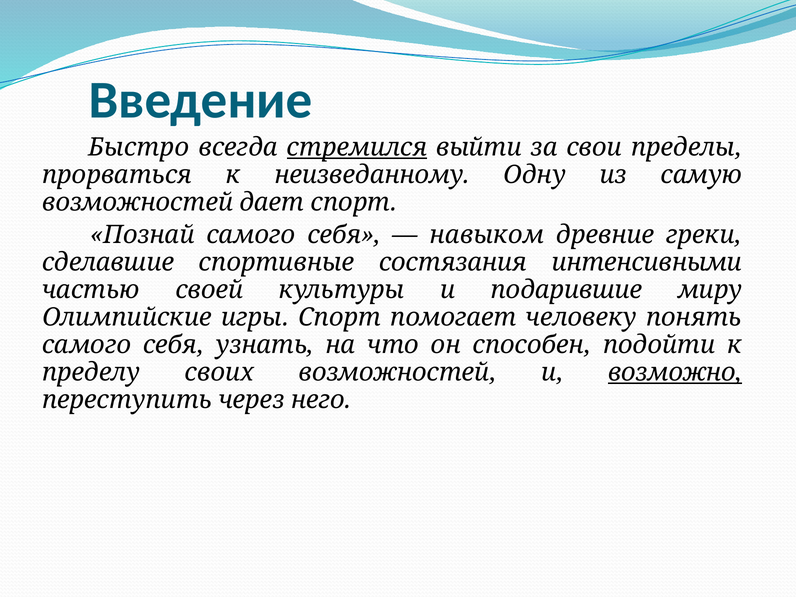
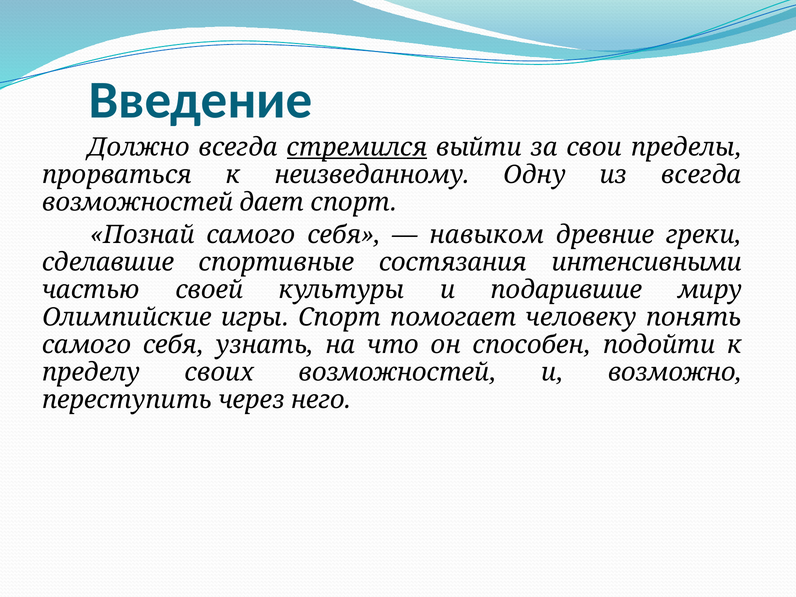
Быстро: Быстро -> Должно (139, 147)
из самую: самую -> всегда (701, 175)
возможно underline: present -> none (675, 372)
